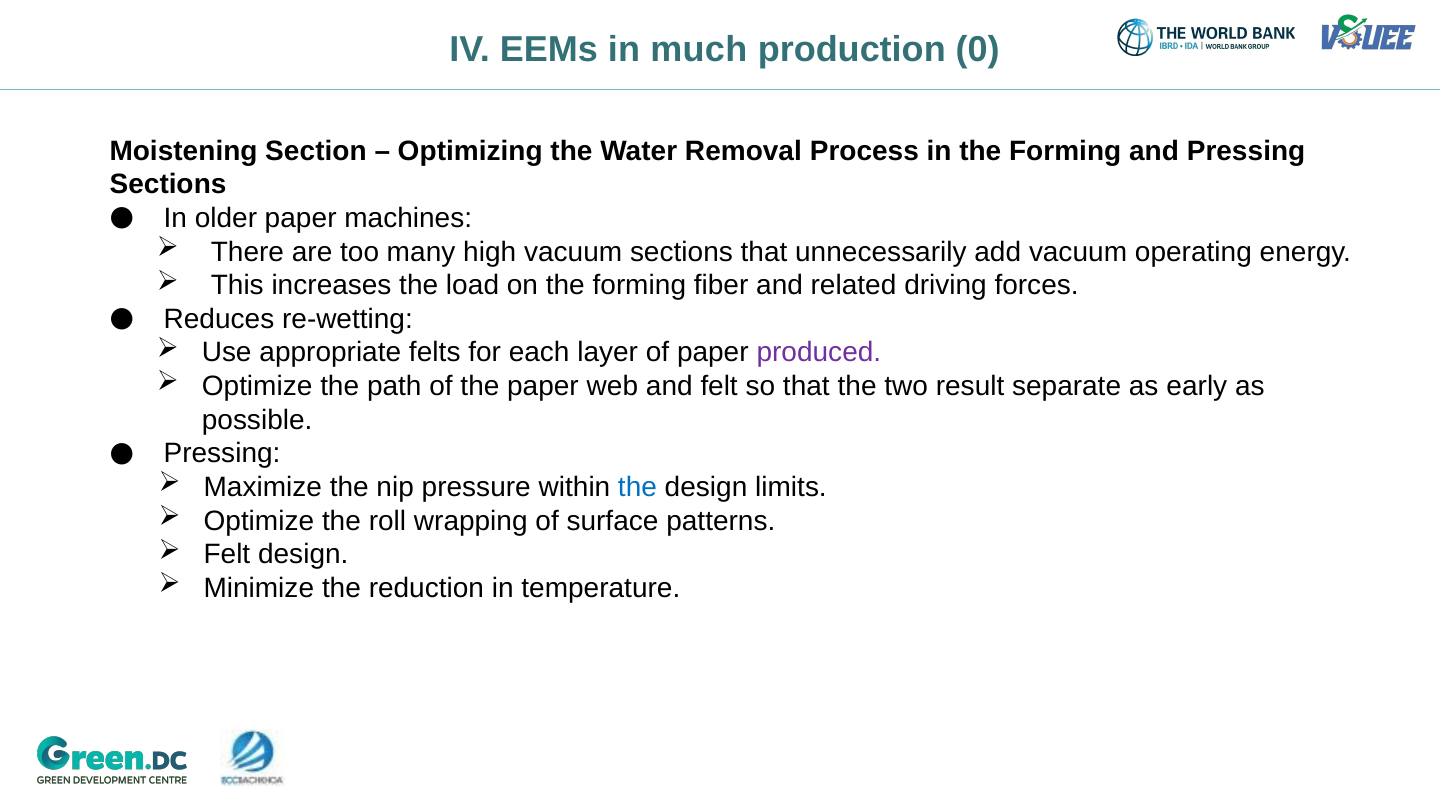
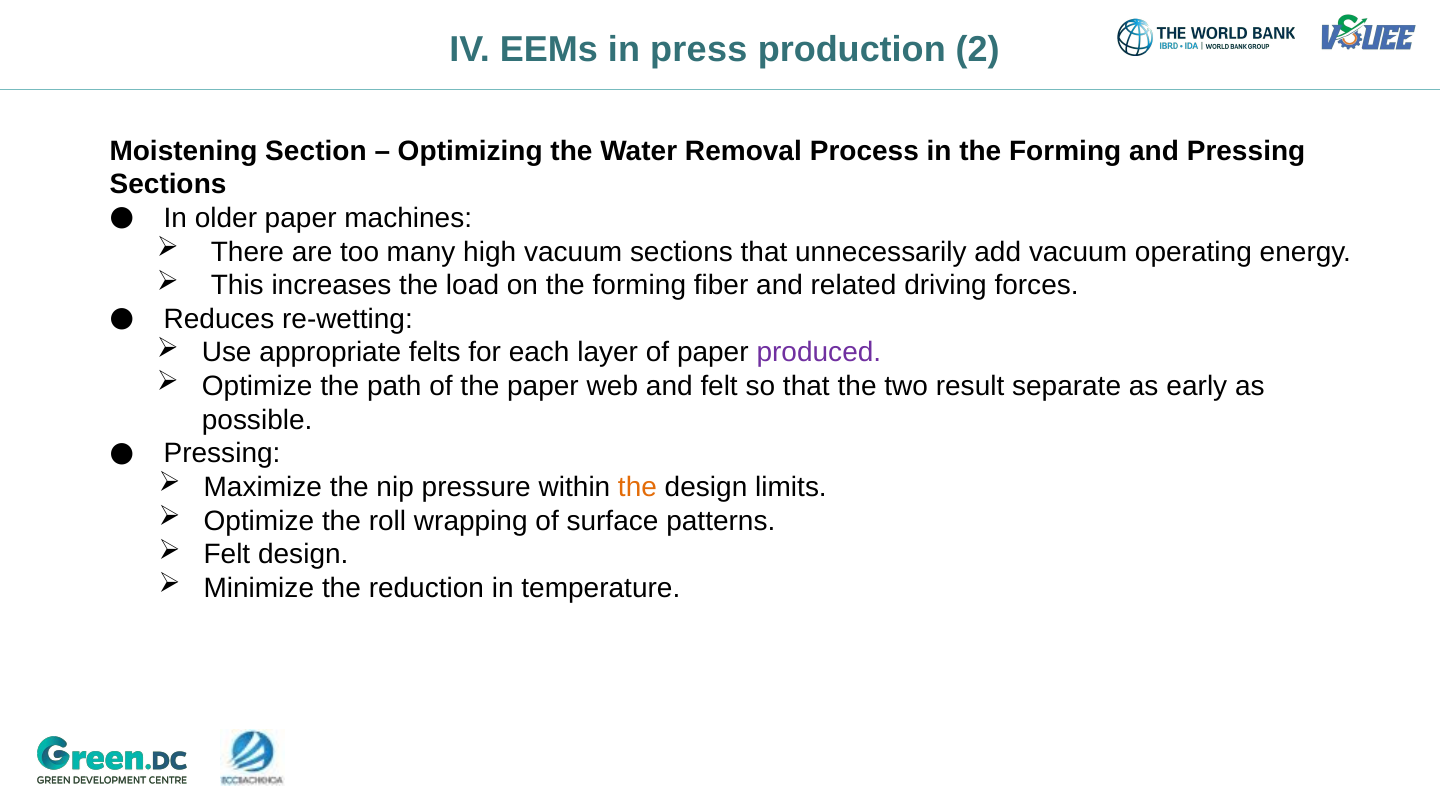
much: much -> press (699, 50)
0: 0 -> 2 (978, 50)
the colour: blue -> orange (637, 487)
